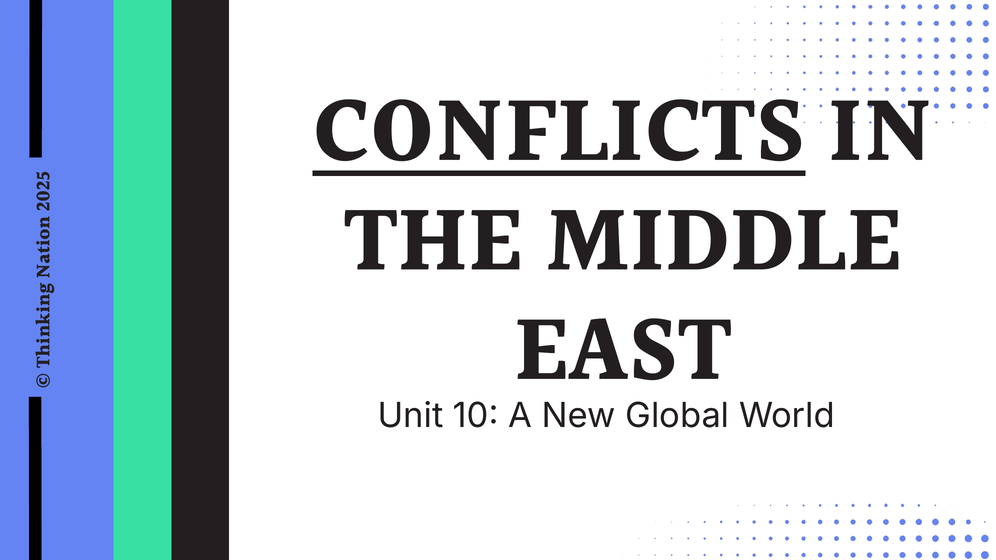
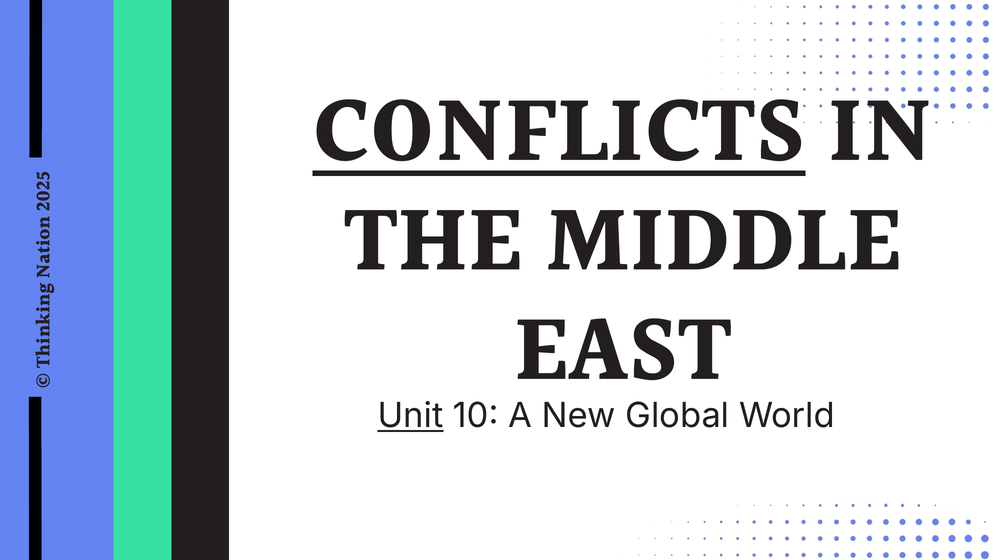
Unit underline: none -> present (410, 416)
